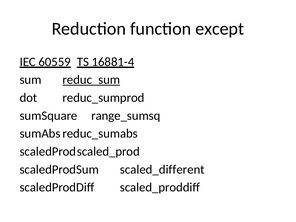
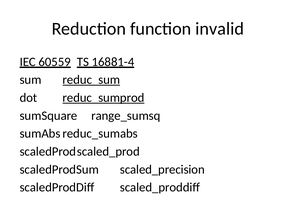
except: except -> invalid (220, 29)
reduc_sumprod underline: none -> present (103, 98)
scaled_different: scaled_different -> scaled_precision (162, 169)
